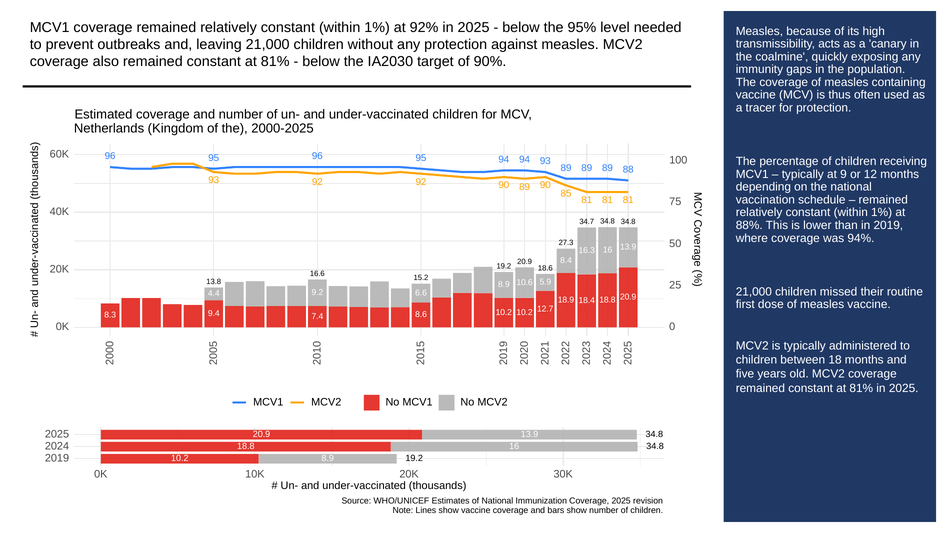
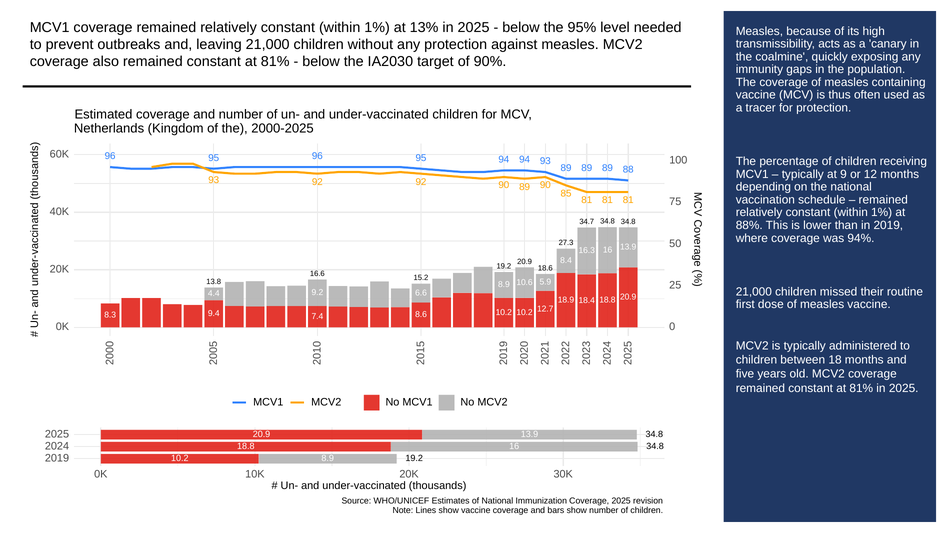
92%: 92% -> 13% (424, 27)
